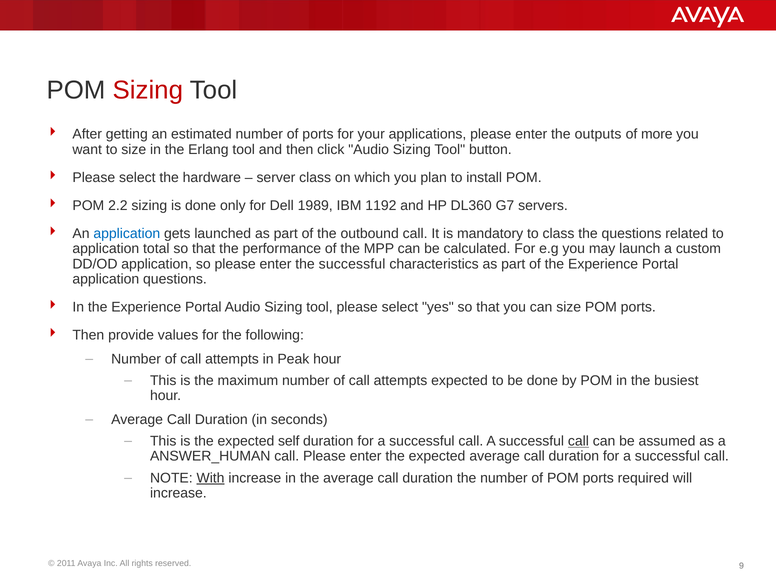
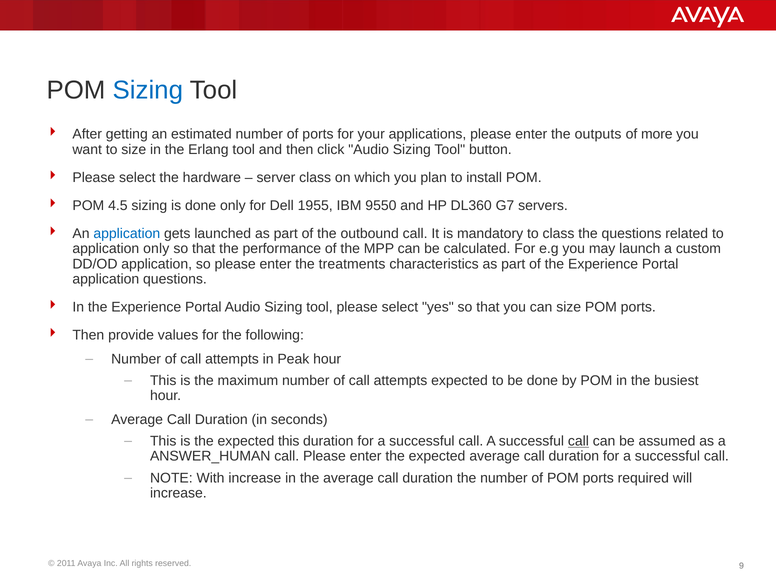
Sizing colour: red -> blue (148, 90)
2.2: 2.2 -> 4.5 (118, 206)
1989: 1989 -> 1955 (315, 206)
1192: 1192 -> 9550 (381, 206)
application total: total -> only (156, 249)
the successful: successful -> treatments (352, 264)
expected self: self -> this (289, 441)
With underline: present -> none (211, 478)
